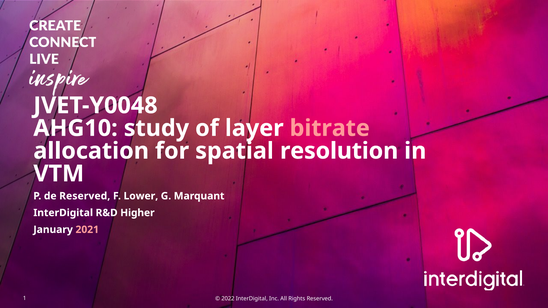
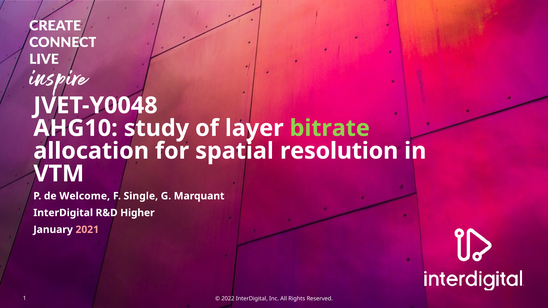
bitrate colour: pink -> light green (330, 128)
de Reserved: Reserved -> Welcome (85, 196)
Lower: Lower -> Single (141, 196)
